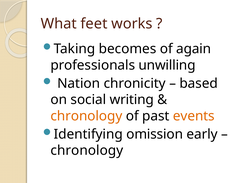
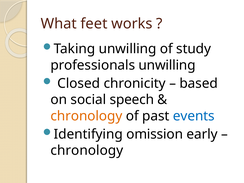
Taking becomes: becomes -> unwilling (128, 49)
again: again -> study (194, 49)
Nation: Nation -> Closed (79, 83)
writing: writing -> speech (132, 100)
events colour: orange -> blue (194, 116)
